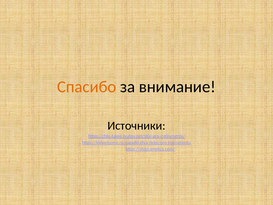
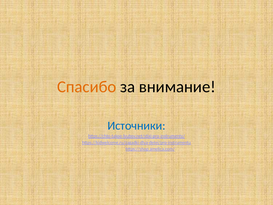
Источники colour: black -> blue (136, 126)
